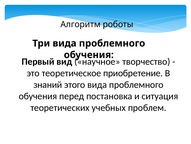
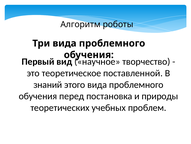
приобретение: приобретение -> поставленной (133, 73)
ситуация: ситуация -> природы (160, 96)
